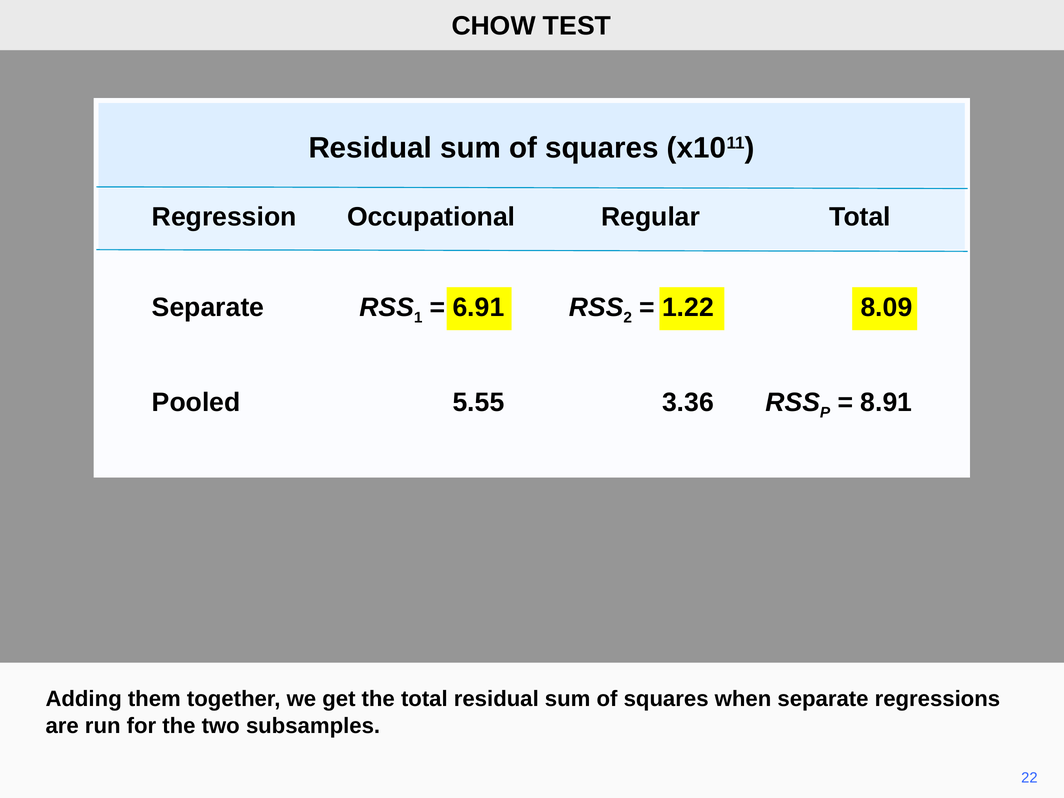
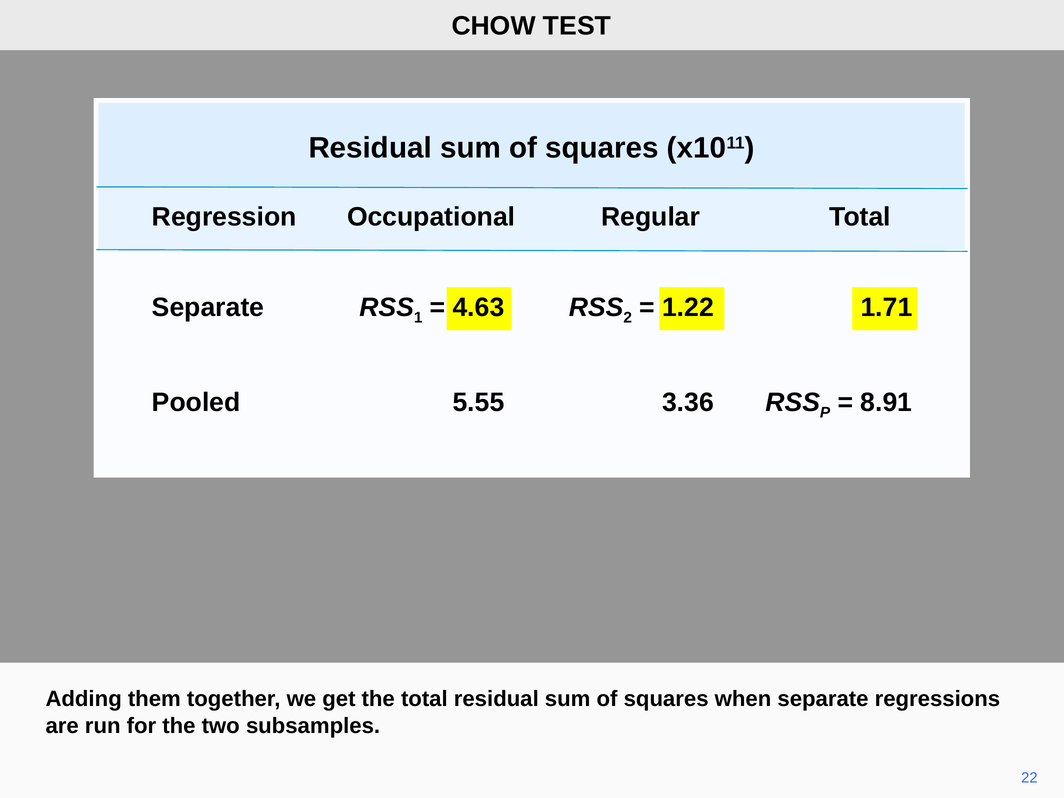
6.91: 6.91 -> 4.63 (478, 307)
8.09: 8.09 -> 1.71 (886, 307)
